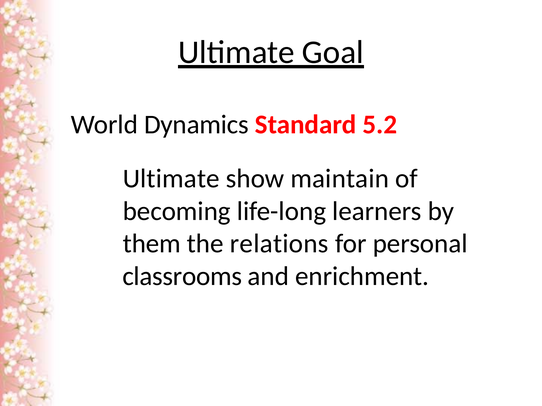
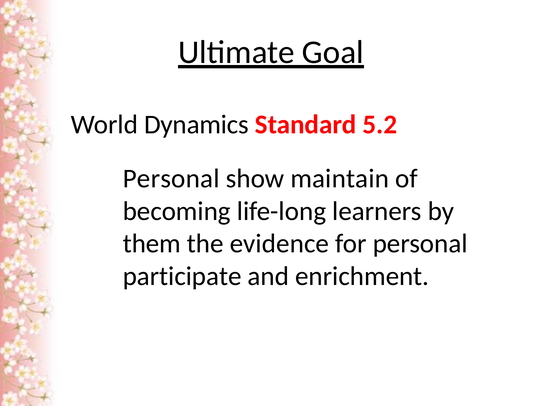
Ultimate: Ultimate -> Personal (171, 179)
relations: relations -> evidence (279, 244)
classrooms: classrooms -> participate (182, 276)
